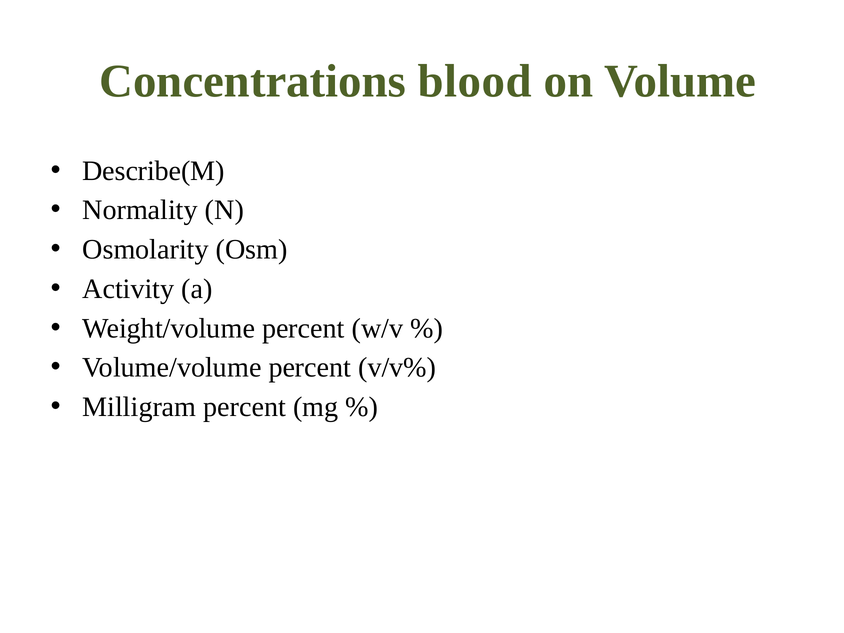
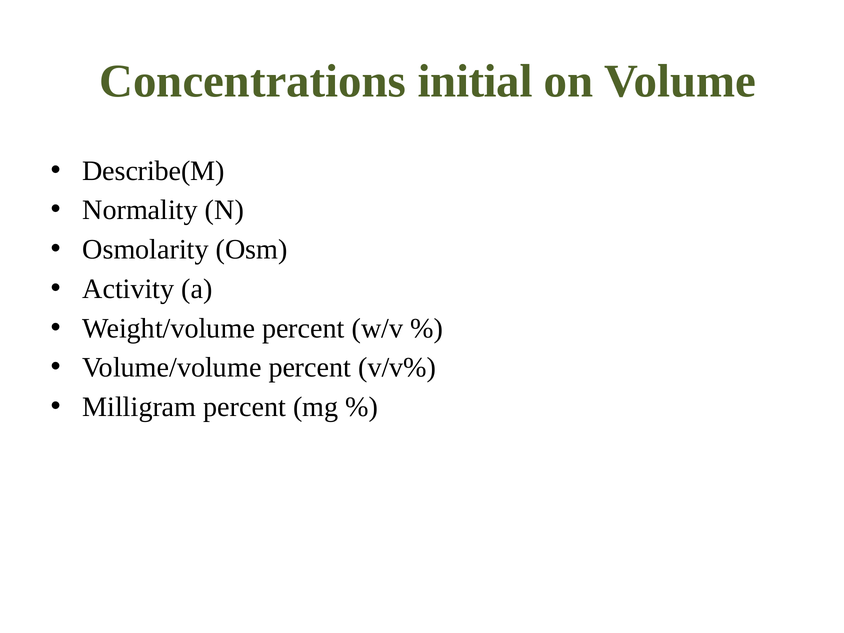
blood: blood -> initial (475, 81)
